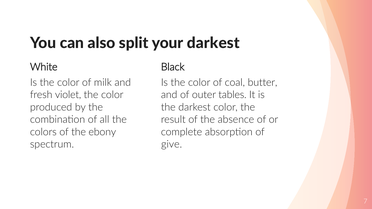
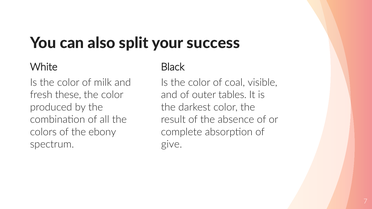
your darkest: darkest -> success (213, 43)
butter: butter -> visible (263, 82)
violet: violet -> these (68, 95)
